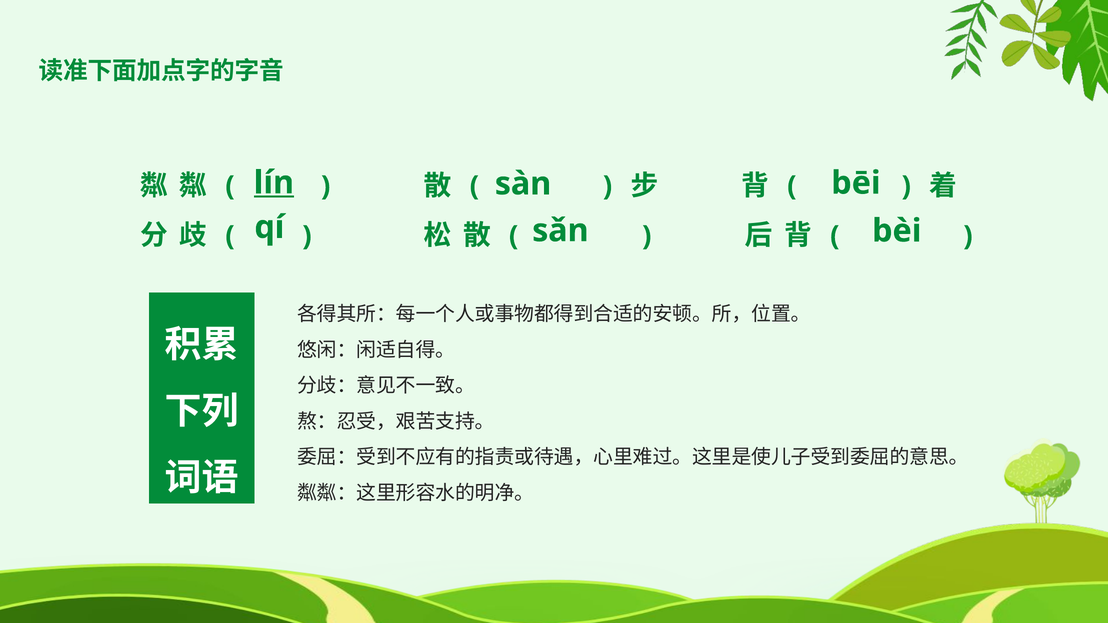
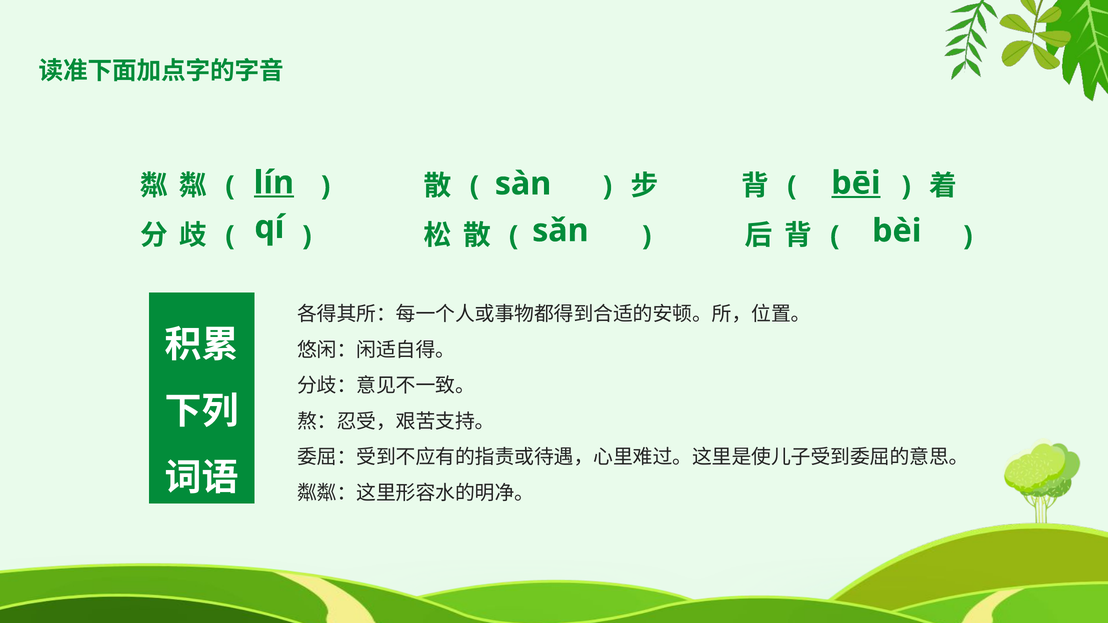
bēi underline: none -> present (856, 183)
